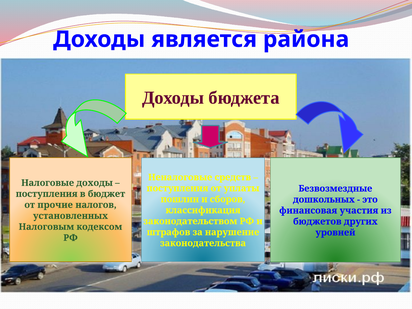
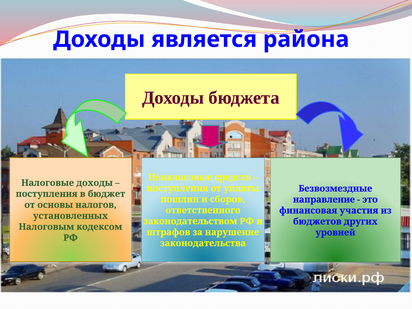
дошкольных: дошкольных -> направление (324, 200)
прочие: прочие -> основы (55, 205)
классификация: классификация -> ответственного (203, 210)
